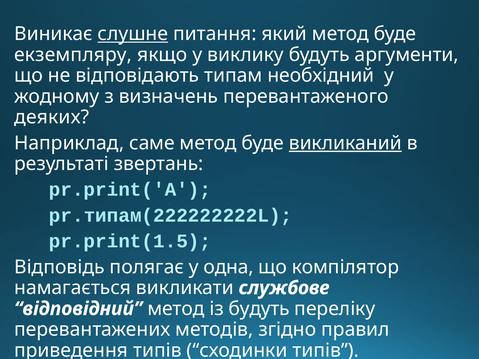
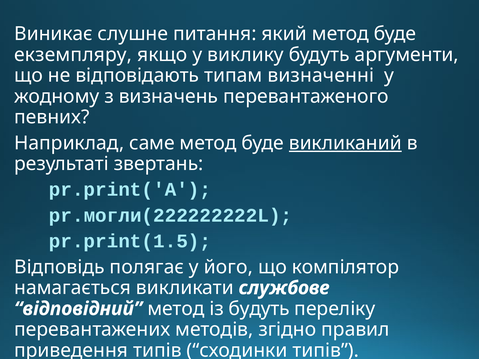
слушне underline: present -> none (133, 34)
необхідний: необхідний -> визначенні (321, 76)
деяких: деяких -> певних (52, 117)
pr.типам(222222222L: pr.типам(222222222L -> pr.могли(222222222L (171, 216)
одна: одна -> його (228, 267)
